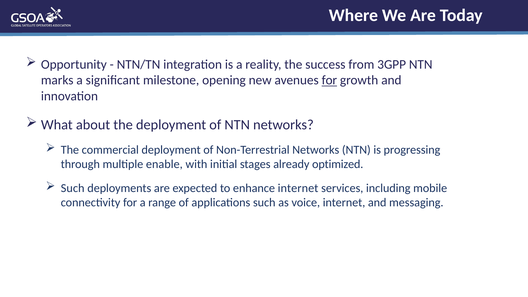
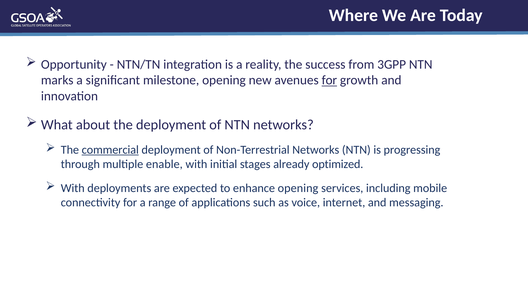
commercial underline: none -> present (110, 150)
Such: Such -> With (73, 188)
enhance internet: internet -> opening (298, 188)
